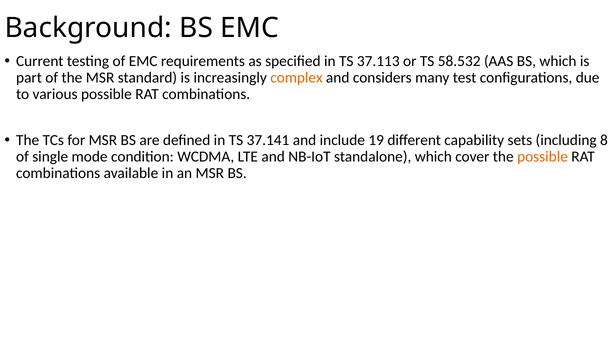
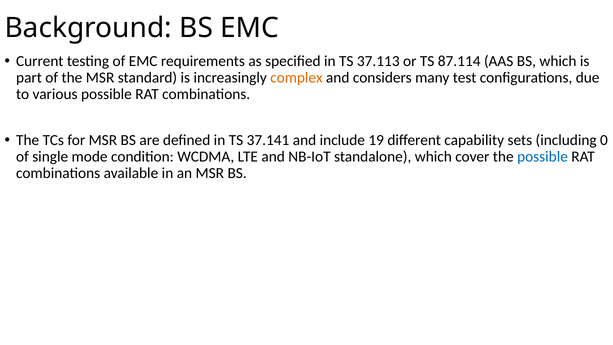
58.532: 58.532 -> 87.114 (459, 61)
8: 8 -> 0 (604, 140)
possible colour: orange -> blue (543, 157)
